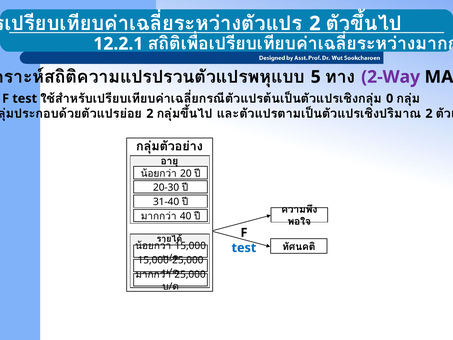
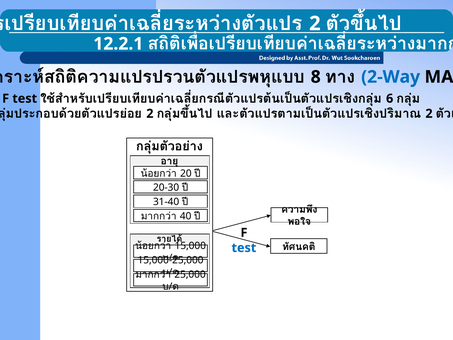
5: 5 -> 8 (316, 77)
2-Way colour: purple -> blue (391, 77)
0: 0 -> 6 (390, 98)
